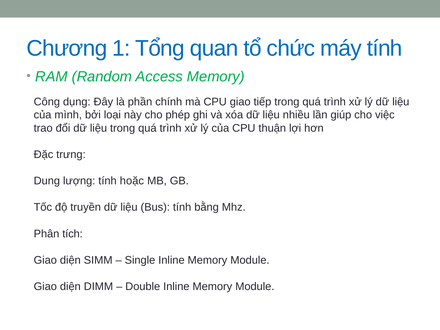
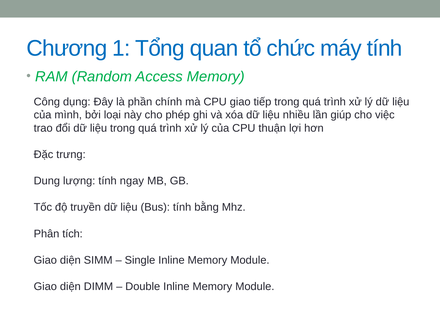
hoặc: hoặc -> ngay (132, 181)
